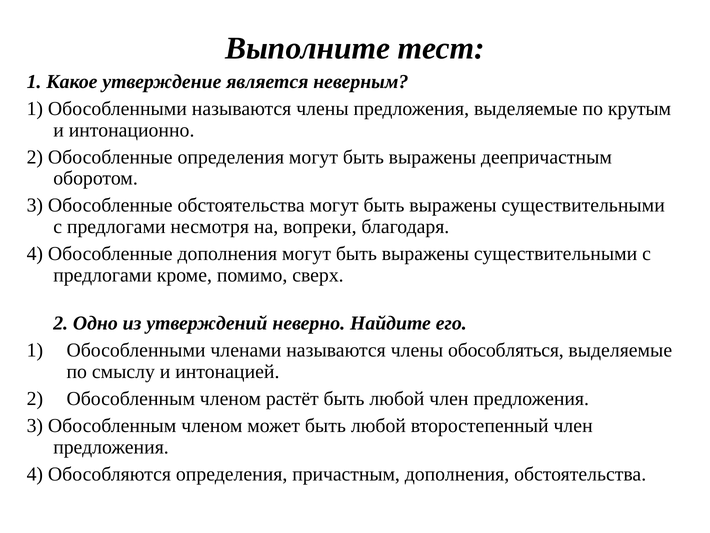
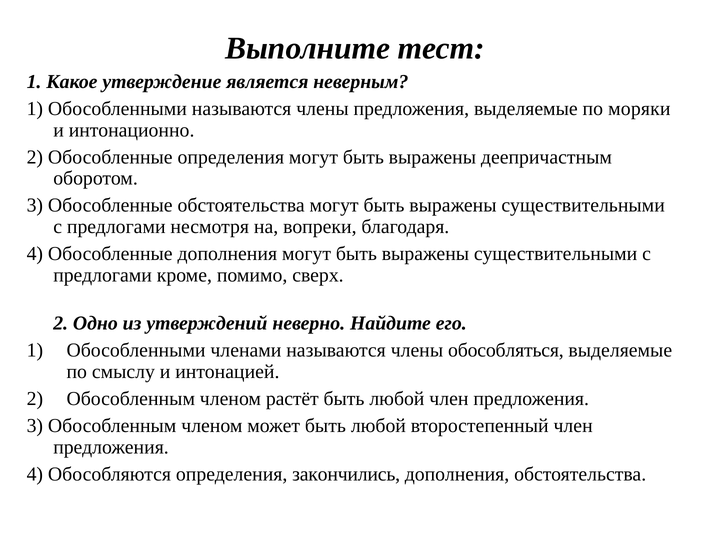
крутым: крутым -> моряки (639, 109)
причастным: причастным -> закончились (346, 474)
